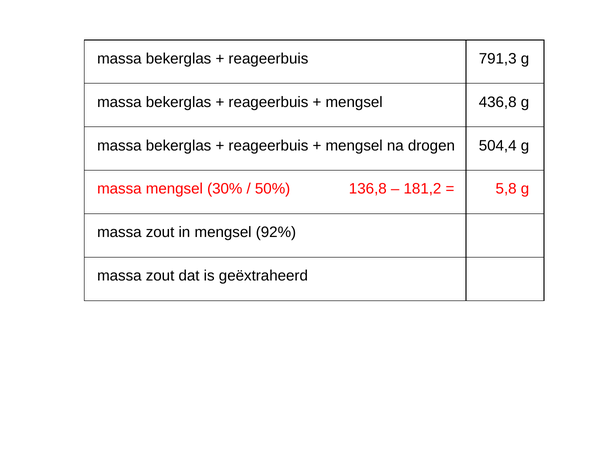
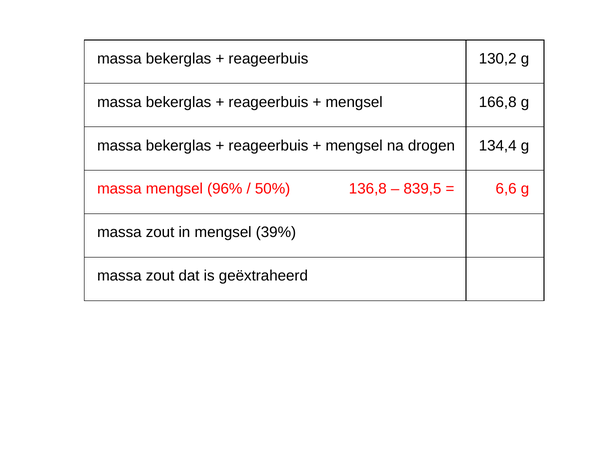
791,3: 791,3 -> 130,2 (498, 59)
436,8: 436,8 -> 166,8 (498, 102)
504,4: 504,4 -> 134,4 (498, 146)
30%: 30% -> 96% (225, 189)
181,2: 181,2 -> 839,5 (422, 189)
5,8: 5,8 -> 6,6 (506, 189)
92%: 92% -> 39% (276, 233)
